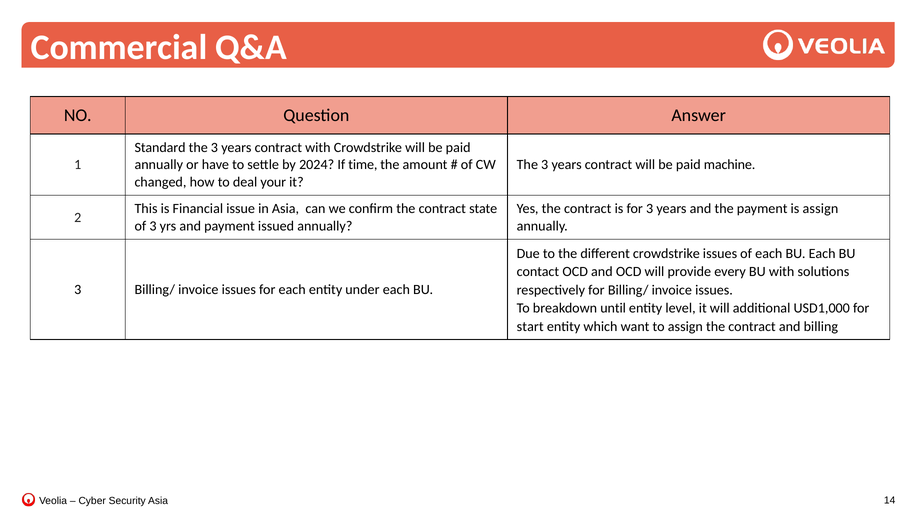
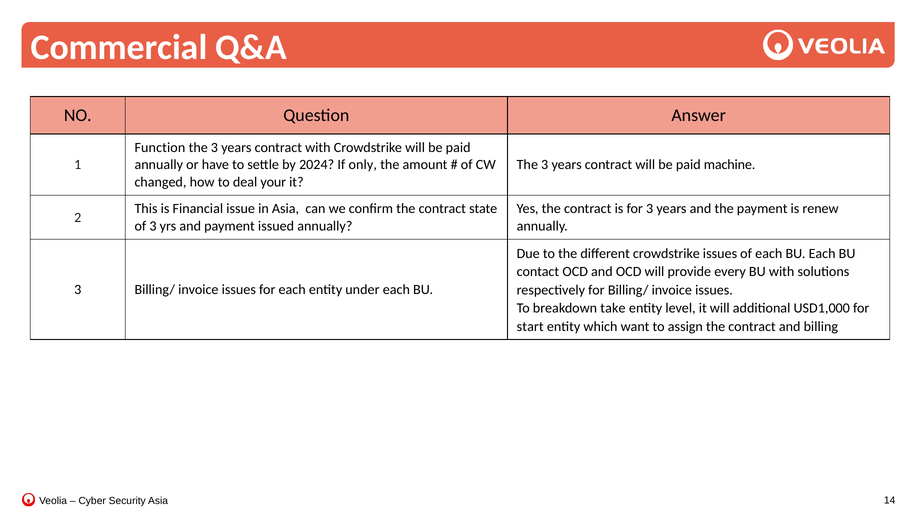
Standard: Standard -> Function (160, 147)
time: time -> only (363, 165)
is assign: assign -> renew (821, 209)
until: until -> take (613, 308)
